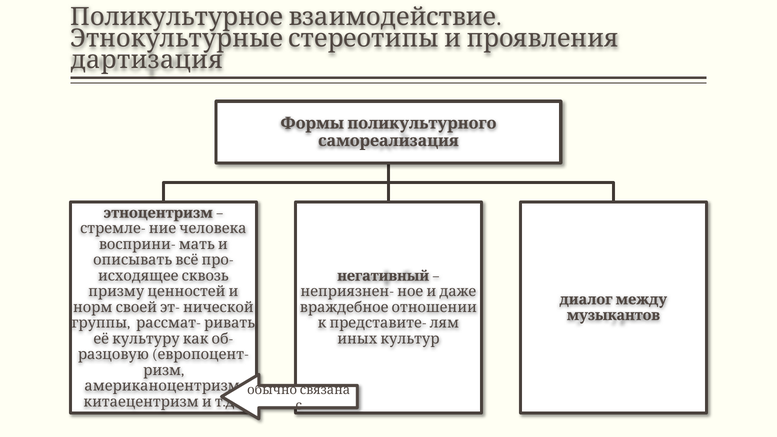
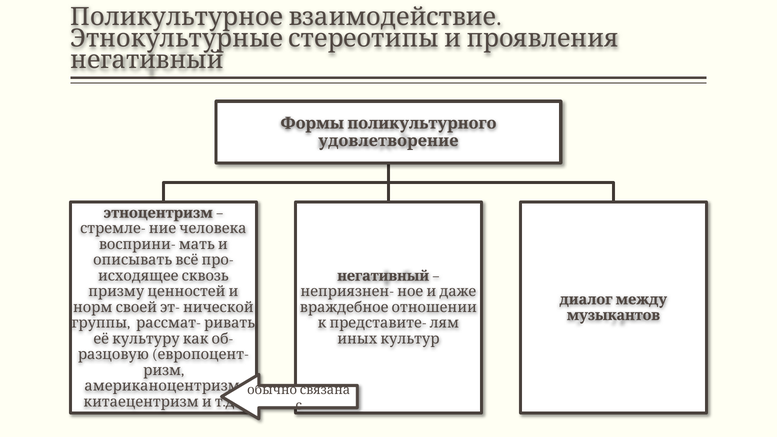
дартизация: дартизация -> негативный (147, 60)
самореализация: самореализация -> удовлетворение (388, 141)
